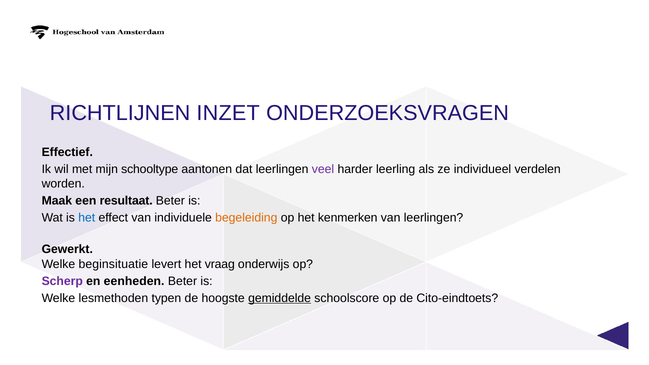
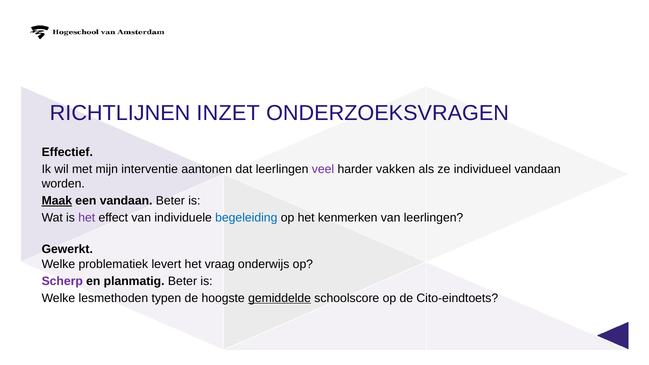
schooltype: schooltype -> interventie (150, 169)
leerling: leerling -> vakken (396, 169)
individueel verdelen: verdelen -> vandaan (538, 169)
Maak underline: none -> present (57, 201)
een resultaat: resultaat -> vandaan (126, 201)
het colour: blue -> purple (87, 218)
begeleiding colour: orange -> blue (246, 218)
beginsituatie: beginsituatie -> problematiek (113, 264)
eenheden: eenheden -> planmatig (134, 281)
